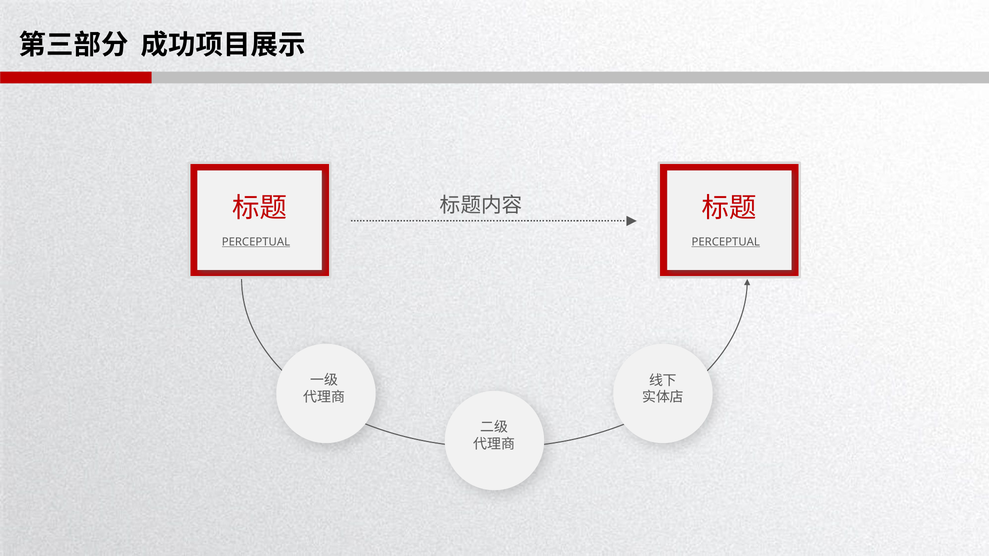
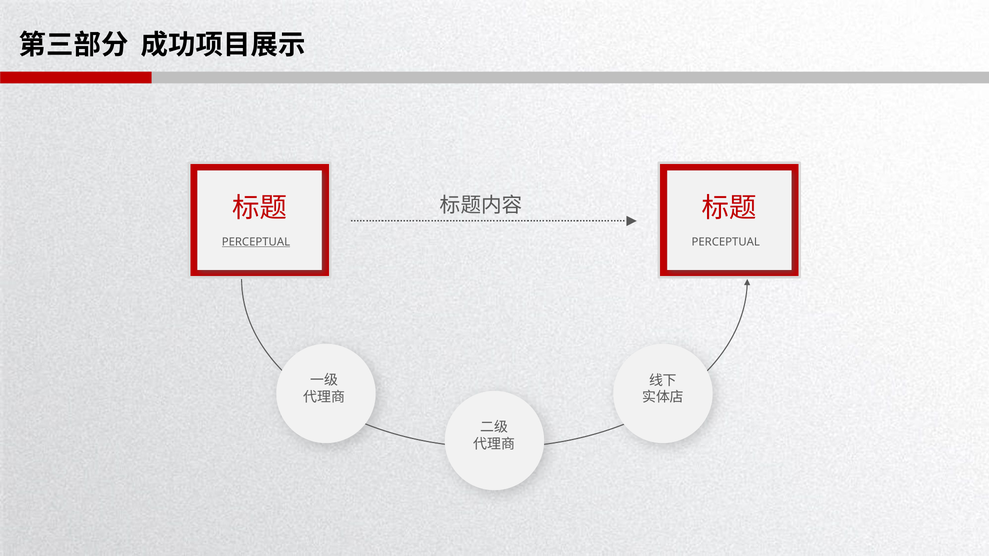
PERCEPTUAL underline: present -> none (726, 242)
